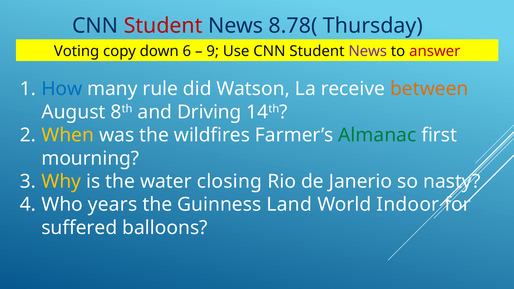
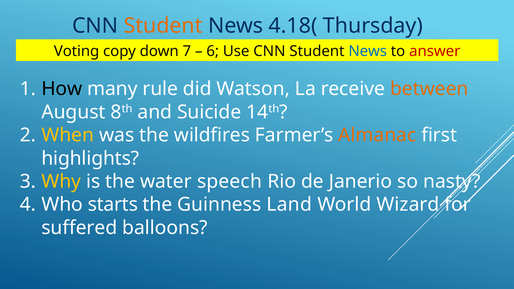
Student colour: red -> orange (163, 26)
8.78(: 8.78( -> 4.18( (293, 26)
6: 6 -> 7 (187, 51)
9: 9 -> 6 (213, 51)
News colour: purple -> blue (368, 51)
How colour: blue -> black (62, 89)
Driving: Driving -> Suicide (209, 112)
Almanac colour: green -> orange (377, 135)
mourning: mourning -> highlights (90, 158)
closing: closing -> speech (229, 182)
years: years -> starts (113, 205)
Indoor: Indoor -> Wizard (408, 205)
